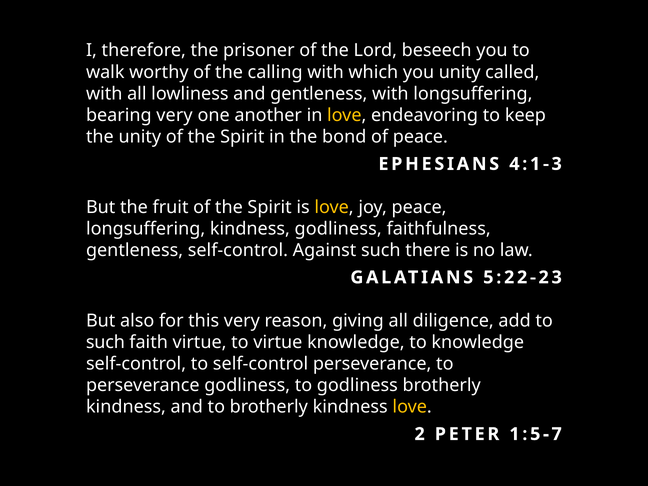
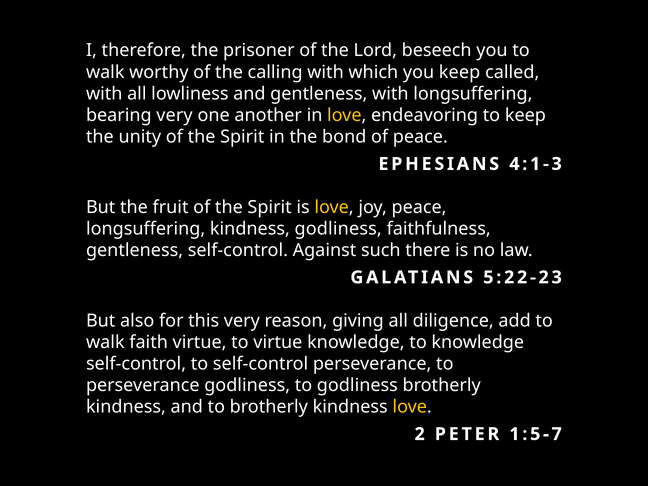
you unity: unity -> keep (460, 72)
such: such -> walk (105, 342)
